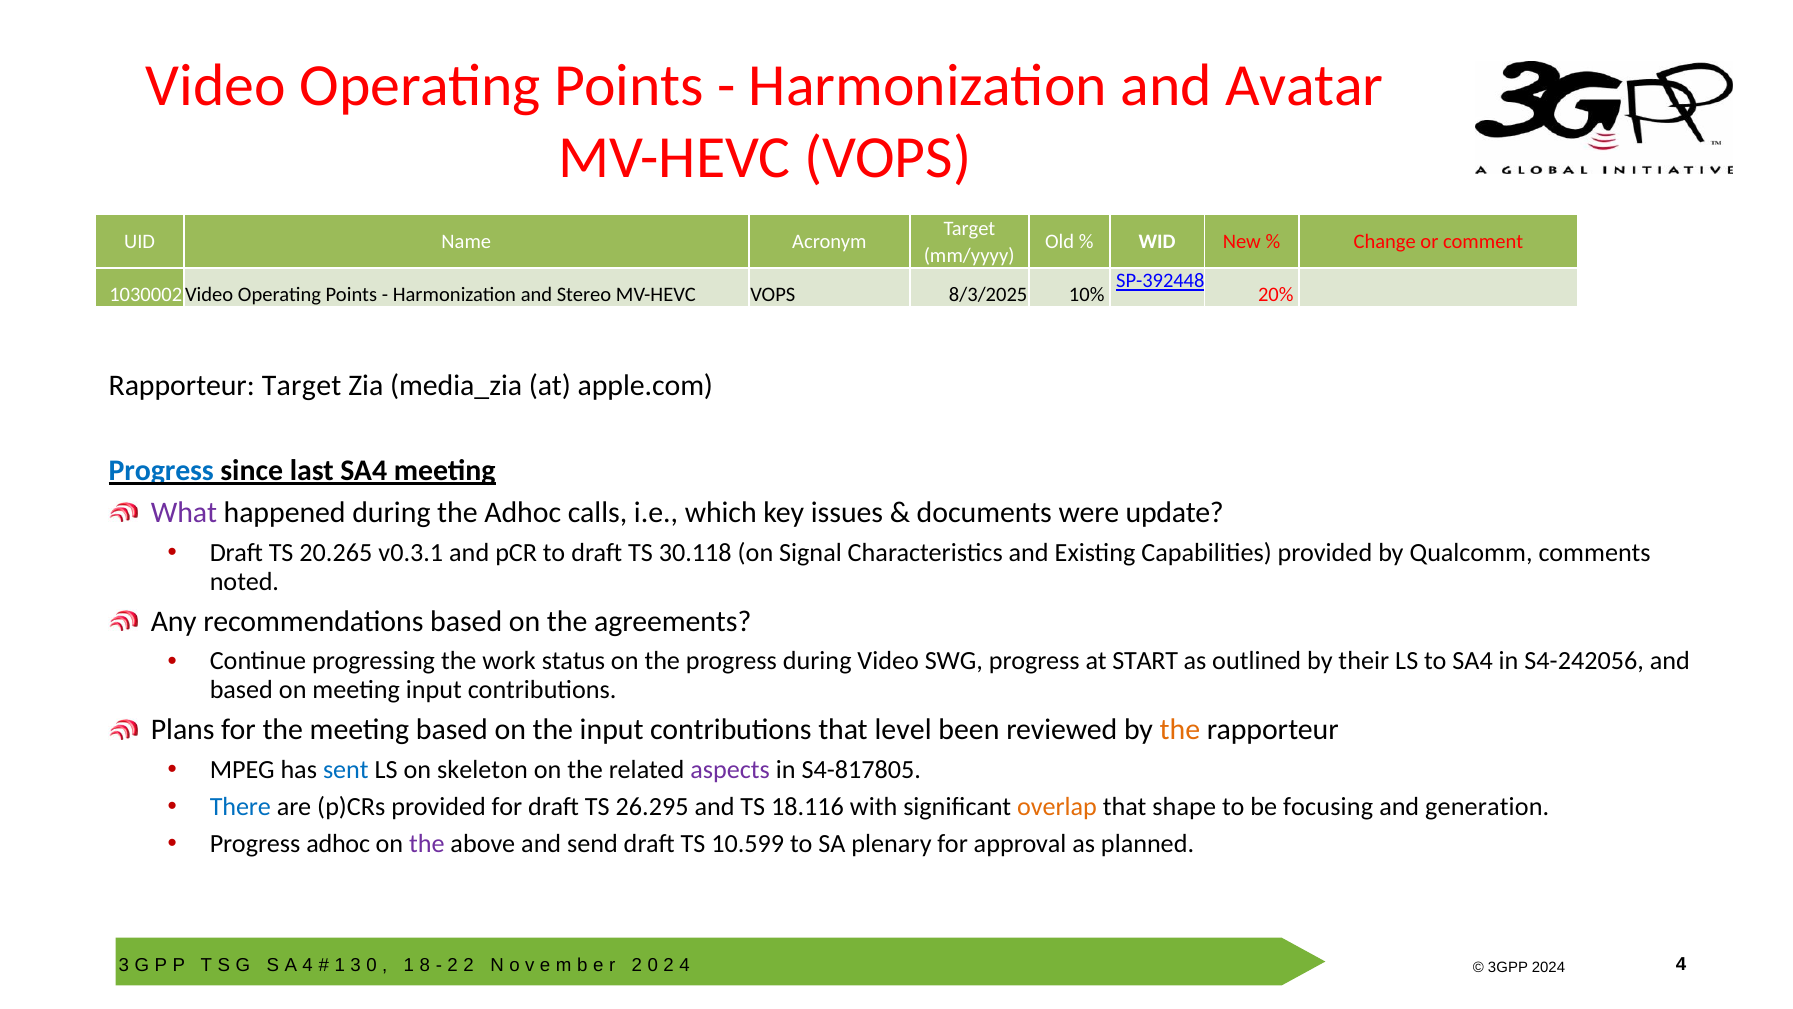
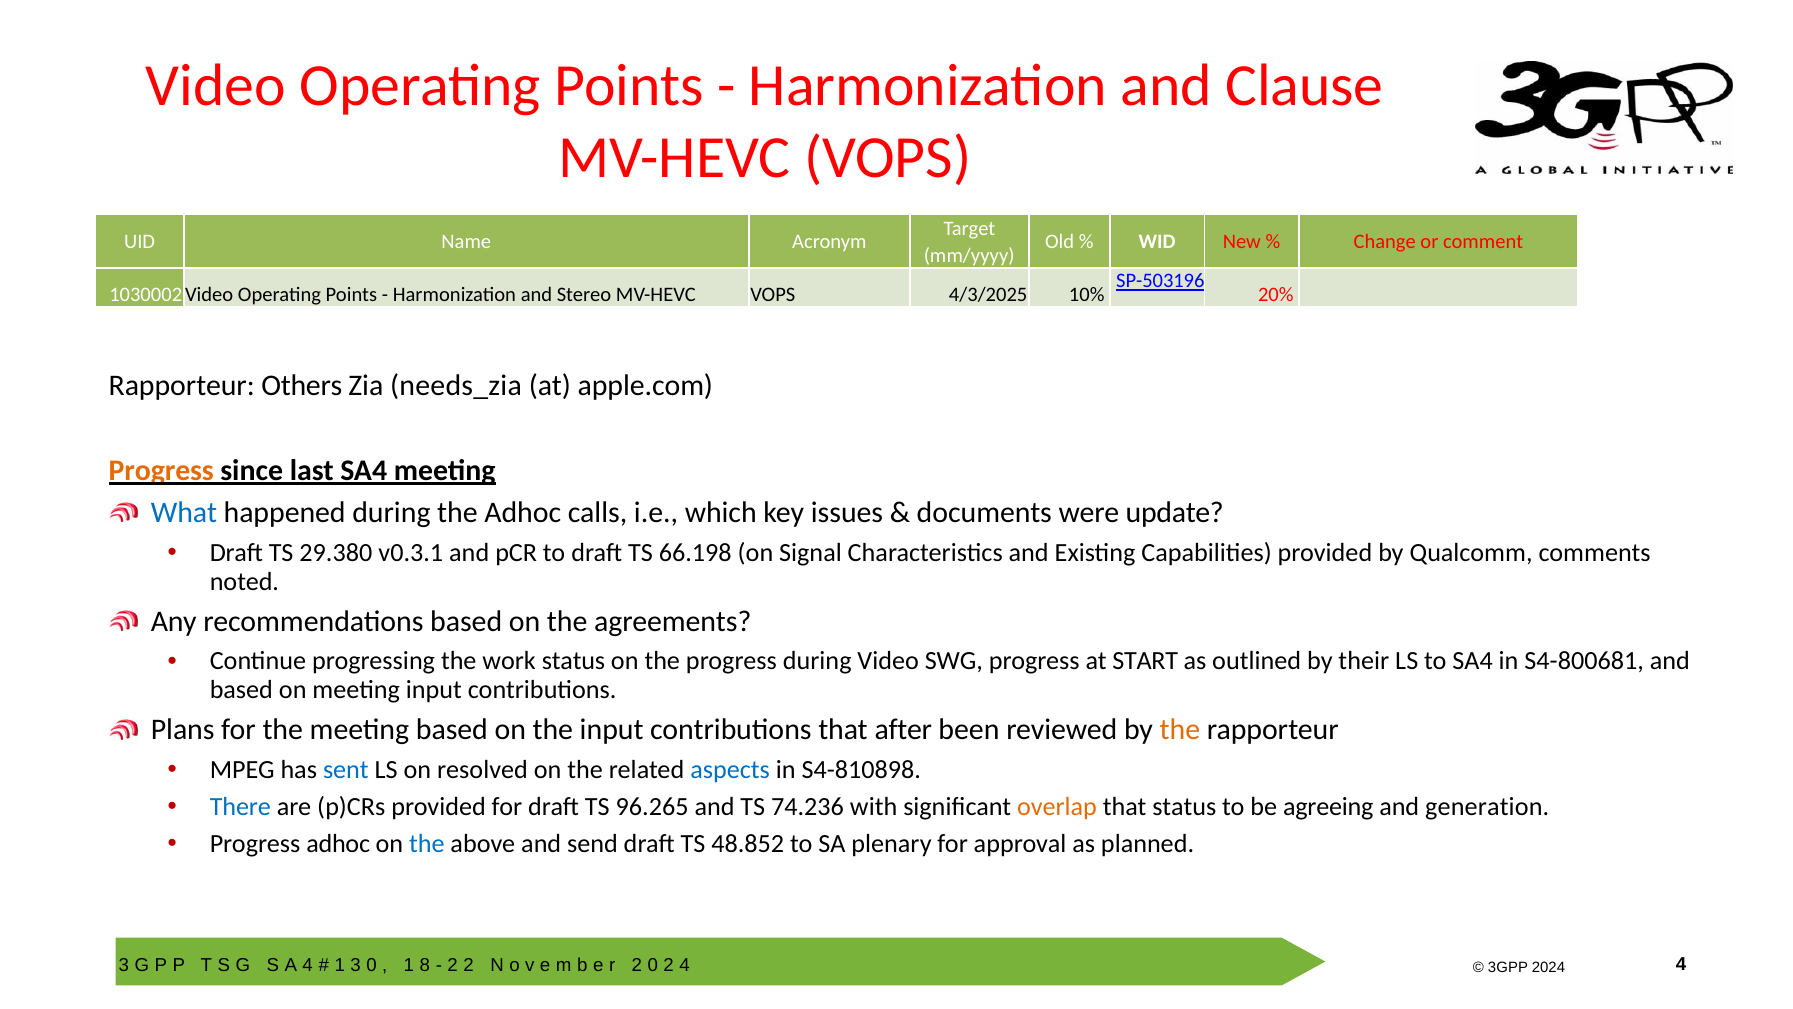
Avatar: Avatar -> Clause (1305, 86)
SP-392448: SP-392448 -> SP-503196 (1160, 281)
8/3/2025: 8/3/2025 -> 4/3/2025 (988, 295)
Rapporteur Target: Target -> Others (302, 386)
media_zia: media_zia -> needs_zia (456, 386)
Progress colour: blue -> orange (161, 470)
What colour: purple -> blue (184, 513)
20.265: 20.265 -> 29.380 (336, 552)
30.118: 30.118 -> 66.198 (695, 552)
S4-242056: S4-242056 -> S4-800681 (1584, 661)
level: level -> after (903, 730)
skeleton: skeleton -> resolved (482, 769)
aspects colour: purple -> blue (730, 769)
S4-817805: S4-817805 -> S4-810898 (861, 769)
26.295: 26.295 -> 96.265 (652, 806)
18.116: 18.116 -> 74.236 (808, 806)
that shape: shape -> status (1184, 806)
focusing: focusing -> agreeing (1328, 806)
the colour: purple -> blue (427, 843)
10.599: 10.599 -> 48.852 (748, 843)
